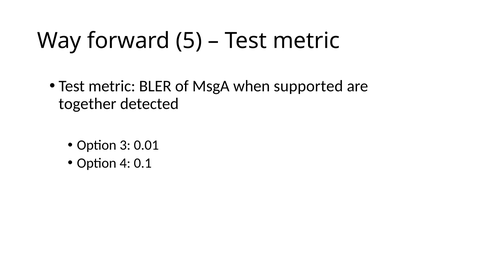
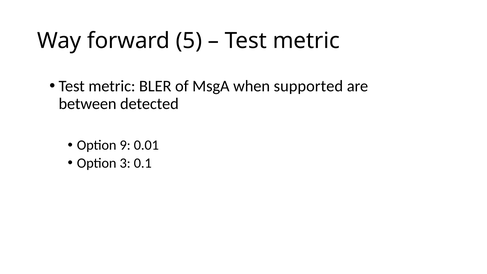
together: together -> between (88, 104)
3: 3 -> 9 (125, 145)
4: 4 -> 3 (125, 163)
